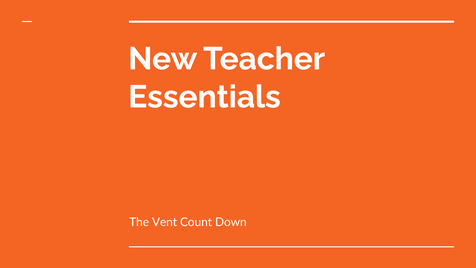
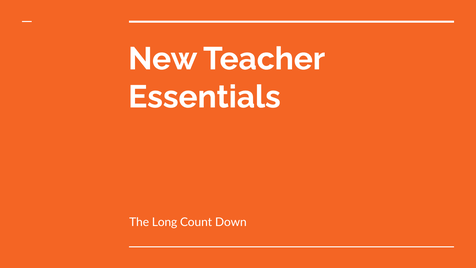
Vent: Vent -> Long (165, 222)
